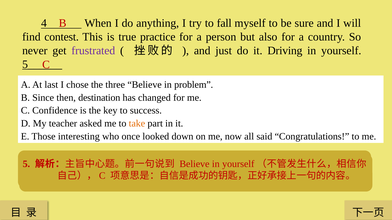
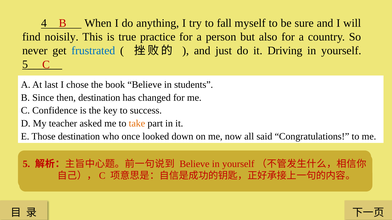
contest: contest -> noisily (62, 37)
frustrated colour: purple -> blue (93, 51)
three: three -> book (115, 85)
problem: problem -> students (194, 85)
Those interesting: interesting -> destination (79, 137)
